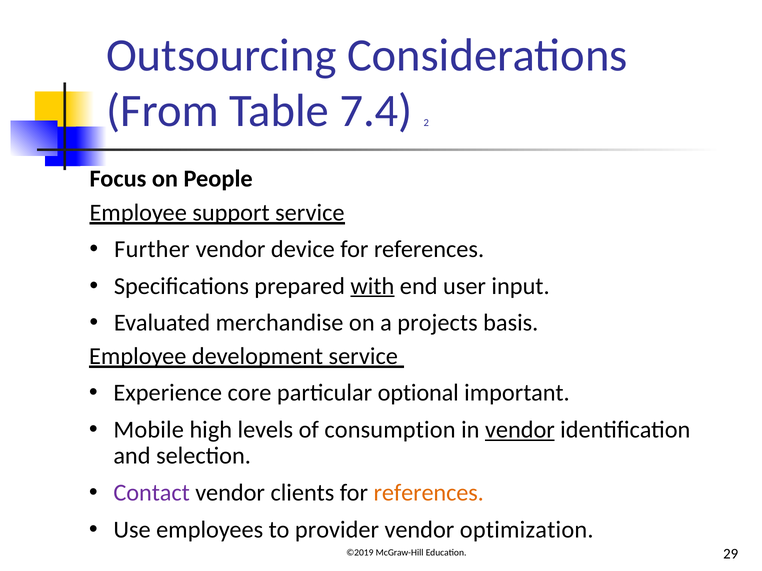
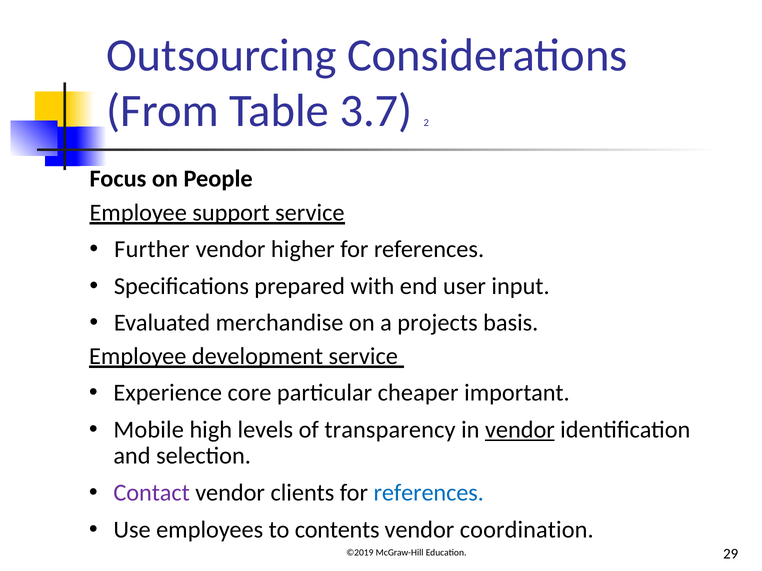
7.4: 7.4 -> 3.7 (376, 111)
device: device -> higher (303, 249)
with underline: present -> none (372, 286)
optional: optional -> cheaper (418, 393)
consumption: consumption -> transparency (390, 430)
references colour: orange -> blue (429, 493)
provider: provider -> contents (337, 530)
optimization: optimization -> coordination (527, 530)
